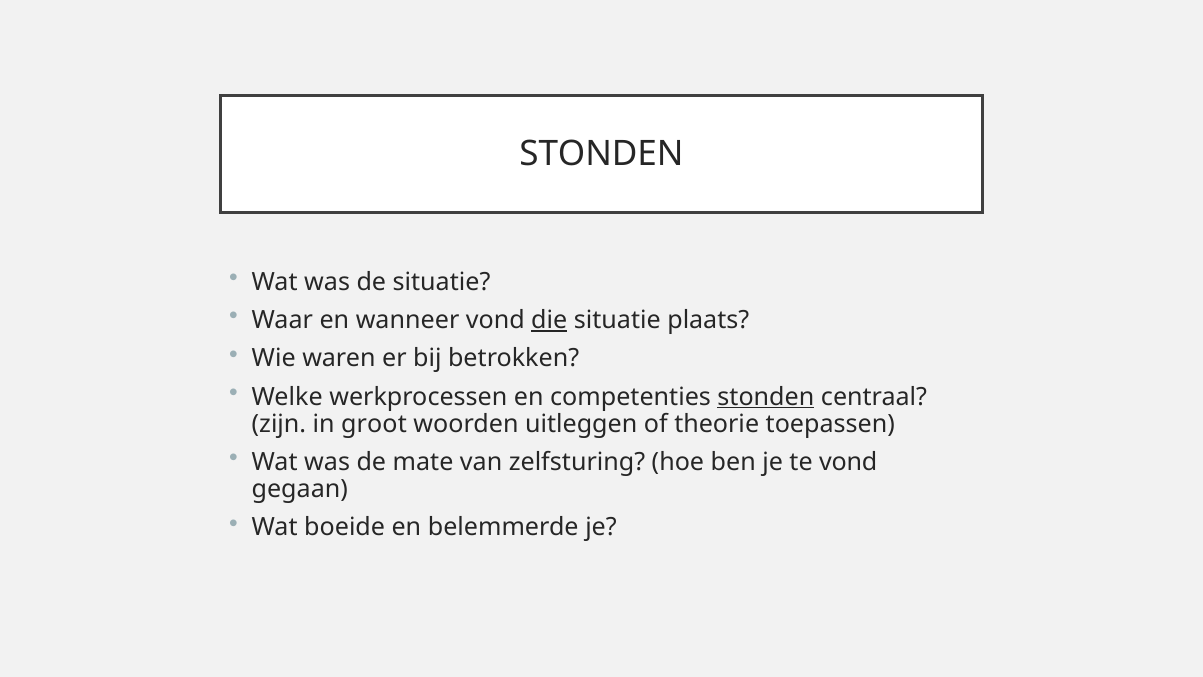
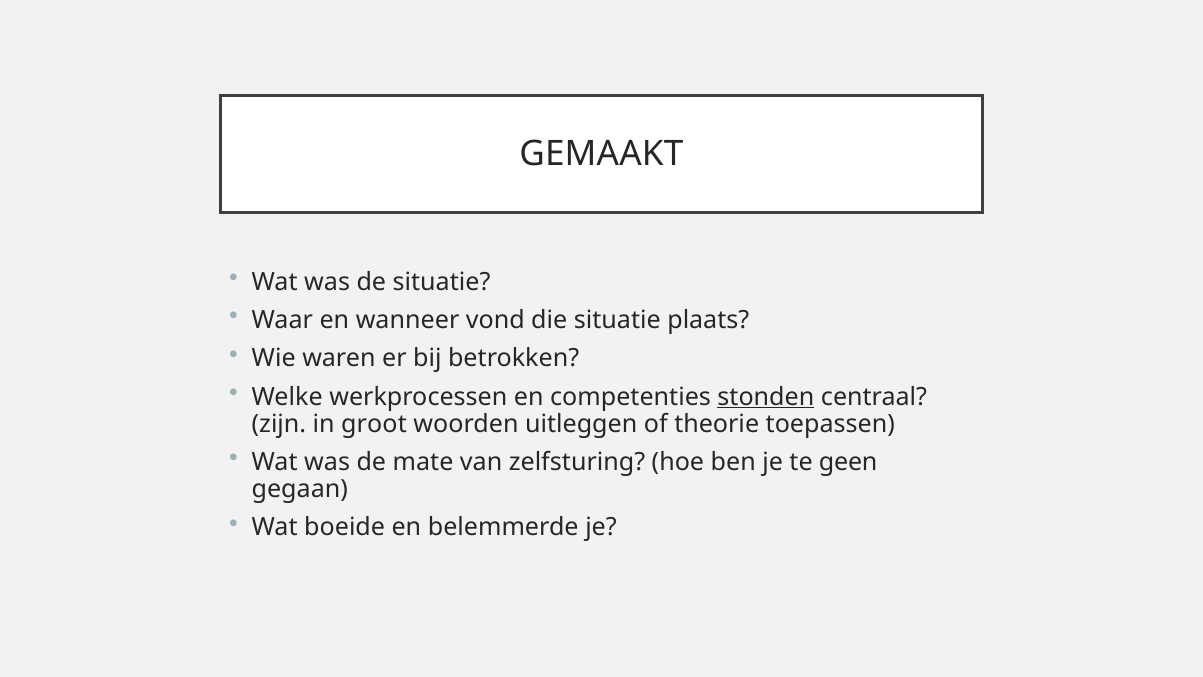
STONDEN: STONDEN -> GEMAAKT (601, 154)
die underline: present -> none (549, 320)
te vond: vond -> geen (848, 462)
